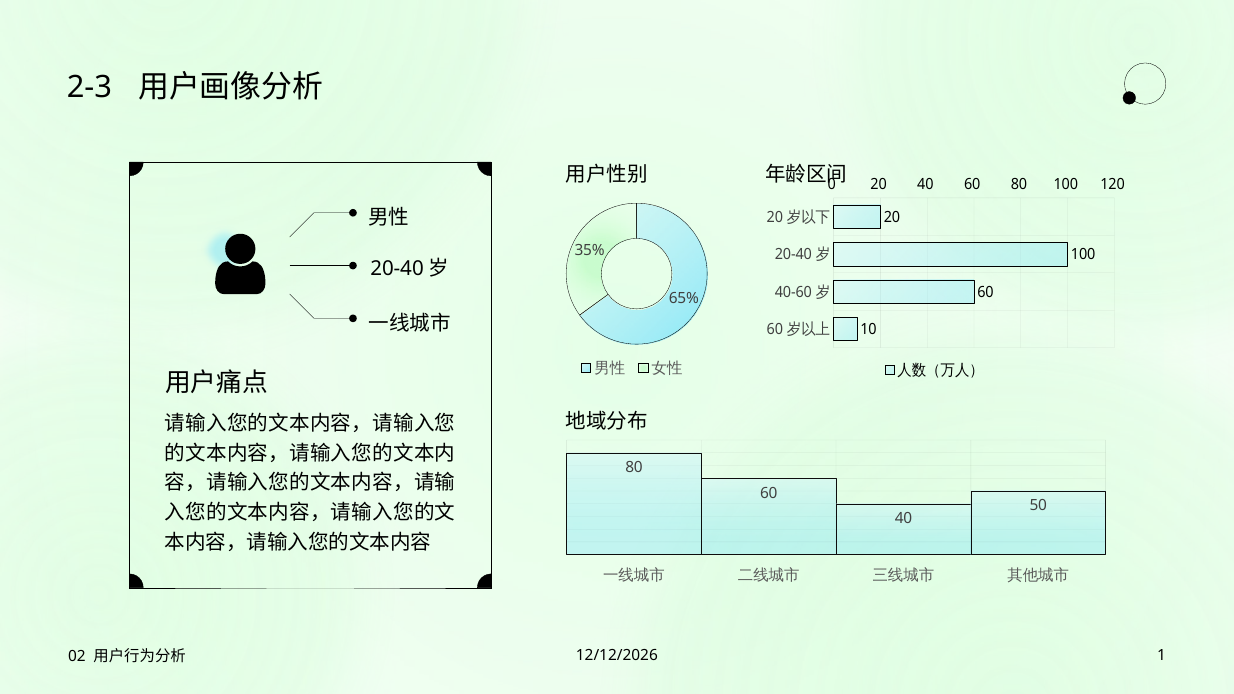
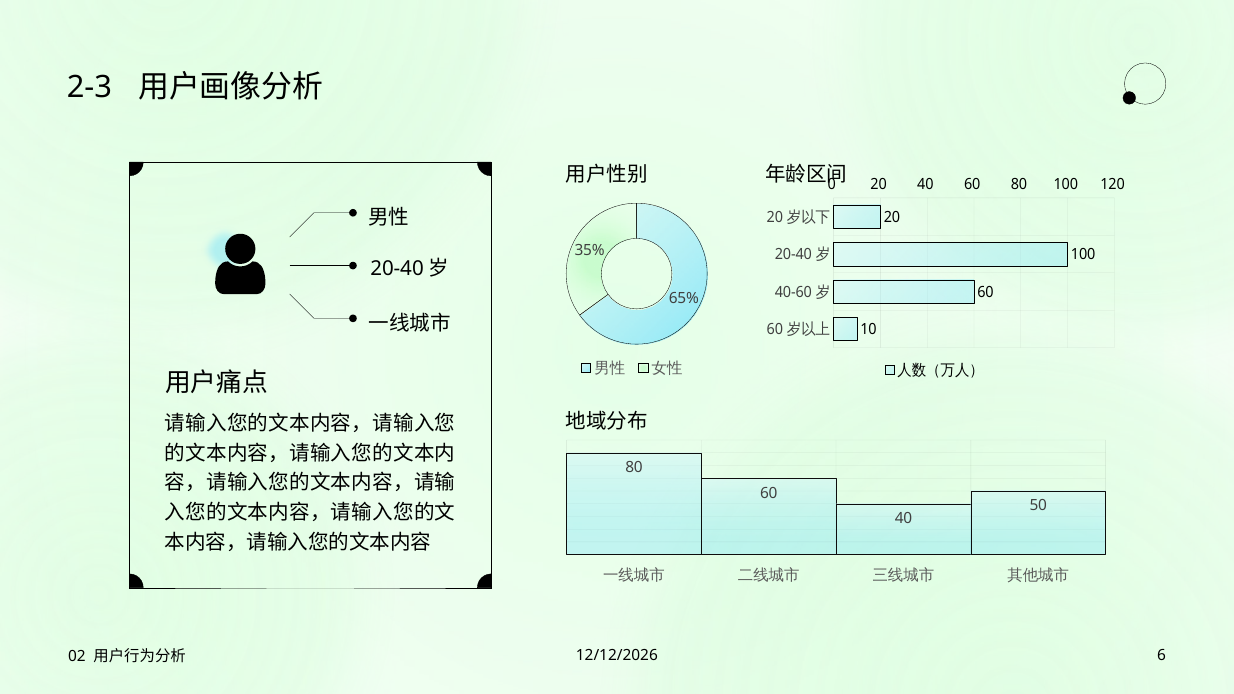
1: 1 -> 6 (1161, 655)
